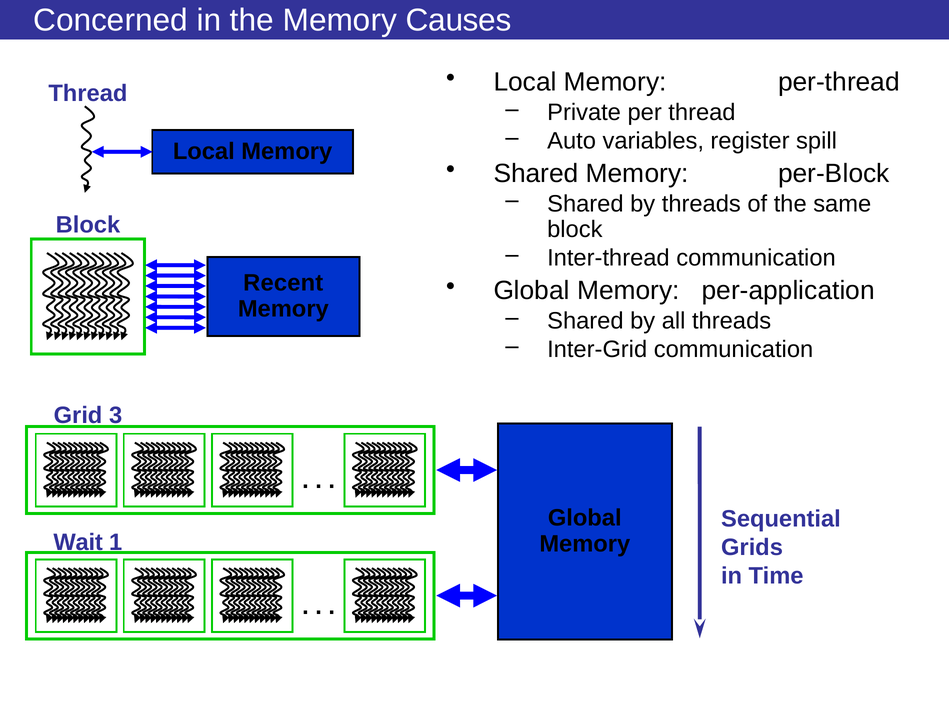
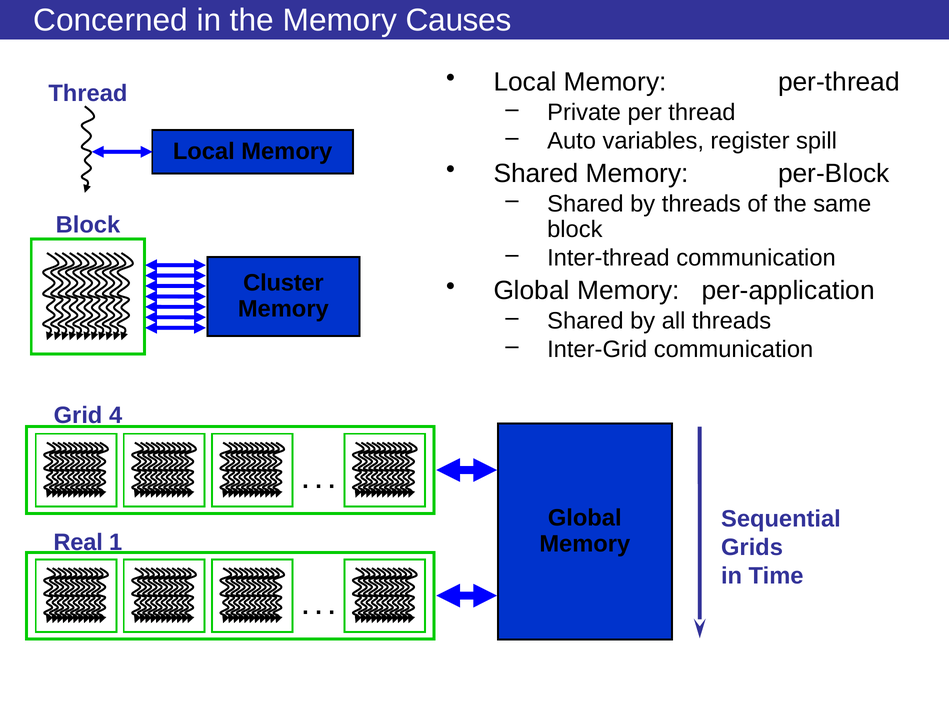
Recent: Recent -> Cluster (283, 283)
3: 3 -> 4 (116, 415)
Wait: Wait -> Real (78, 542)
